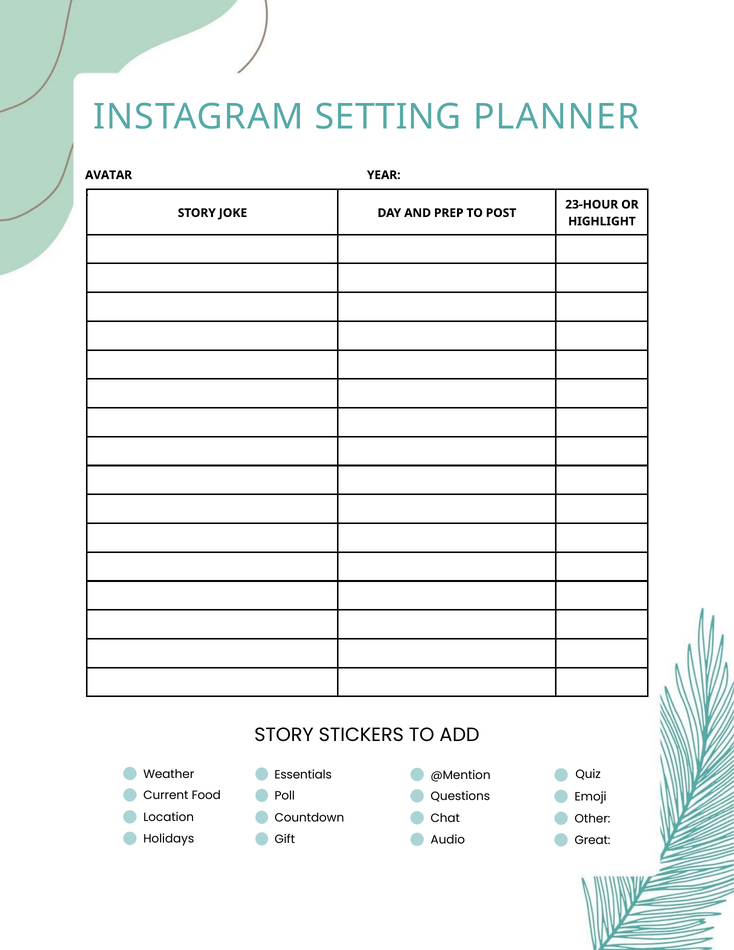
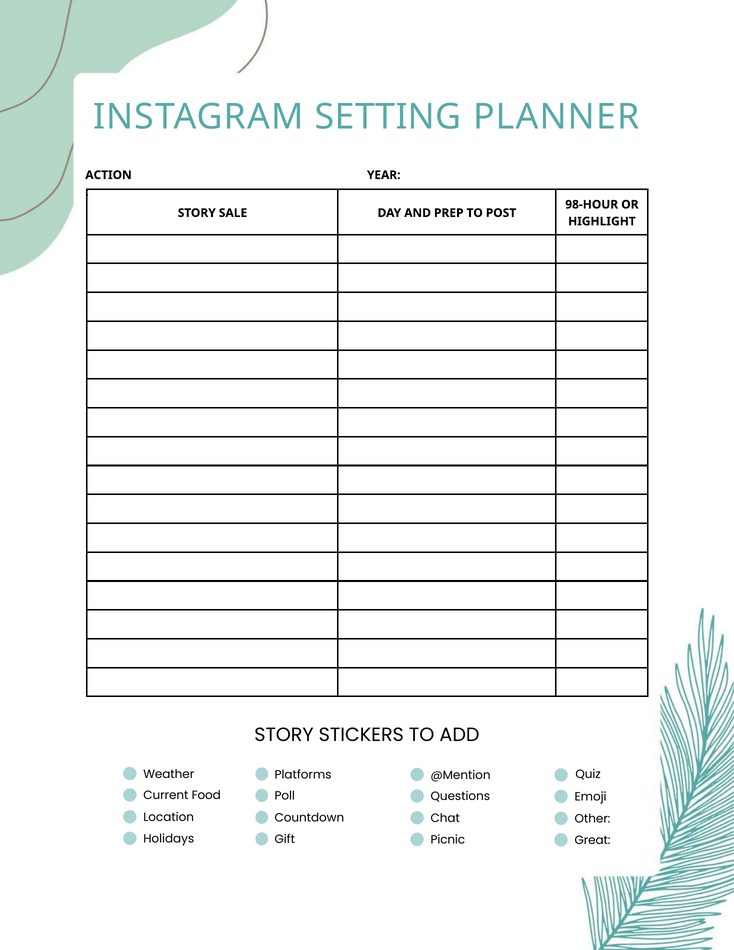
AVATAR: AVATAR -> ACTION (109, 175)
23-HOUR: 23-HOUR -> 98-HOUR (592, 205)
JOKE: JOKE -> SALE (233, 213)
Essentials: Essentials -> Platforms (303, 774)
Audio: Audio -> Picnic (448, 840)
